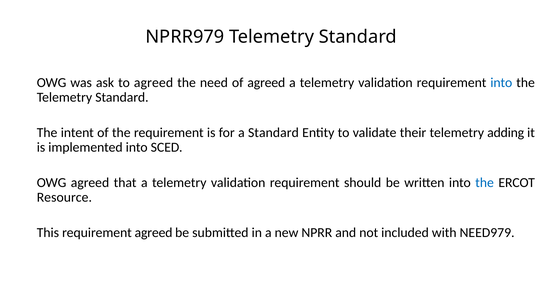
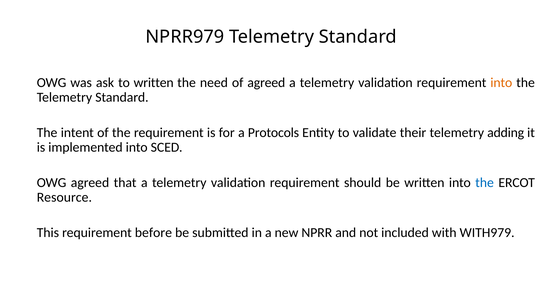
to agreed: agreed -> written (154, 83)
into colour: blue -> orange (501, 83)
a Standard: Standard -> Protocols (274, 133)
requirement agreed: agreed -> before (153, 232)
NEED979: NEED979 -> WITH979 (487, 232)
